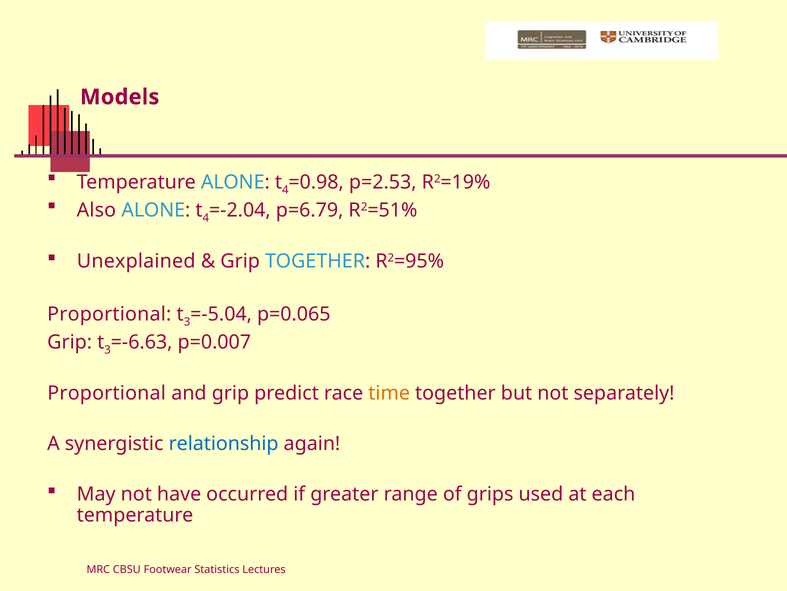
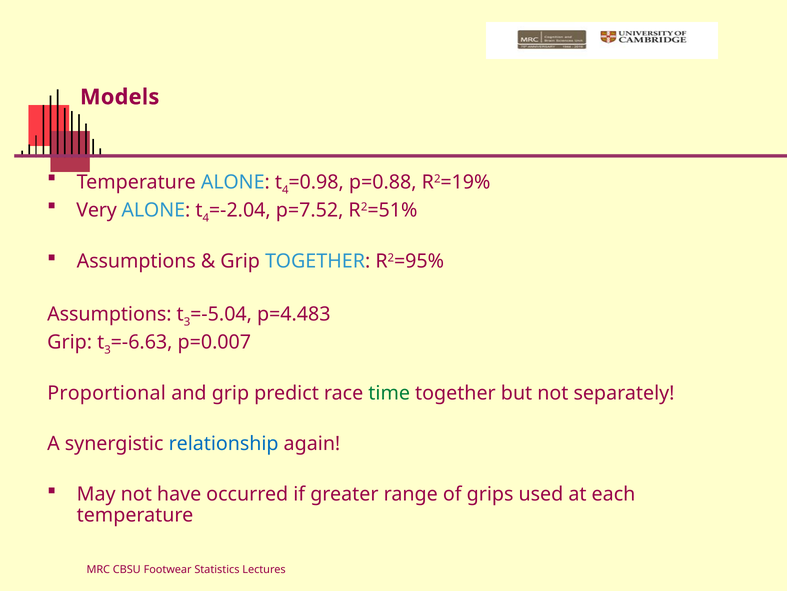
p=2.53: p=2.53 -> p=0.88 (383, 182)
Also: Also -> Very (97, 210)
p=6.79: p=6.79 -> p=7.52 (310, 210)
Unexplained: Unexplained -> Assumptions (136, 261)
Proportional: Proportional -> Assumptions (109, 314)
p=0.065: p=0.065 -> p=4.483 (294, 314)
time colour: orange -> green (389, 393)
